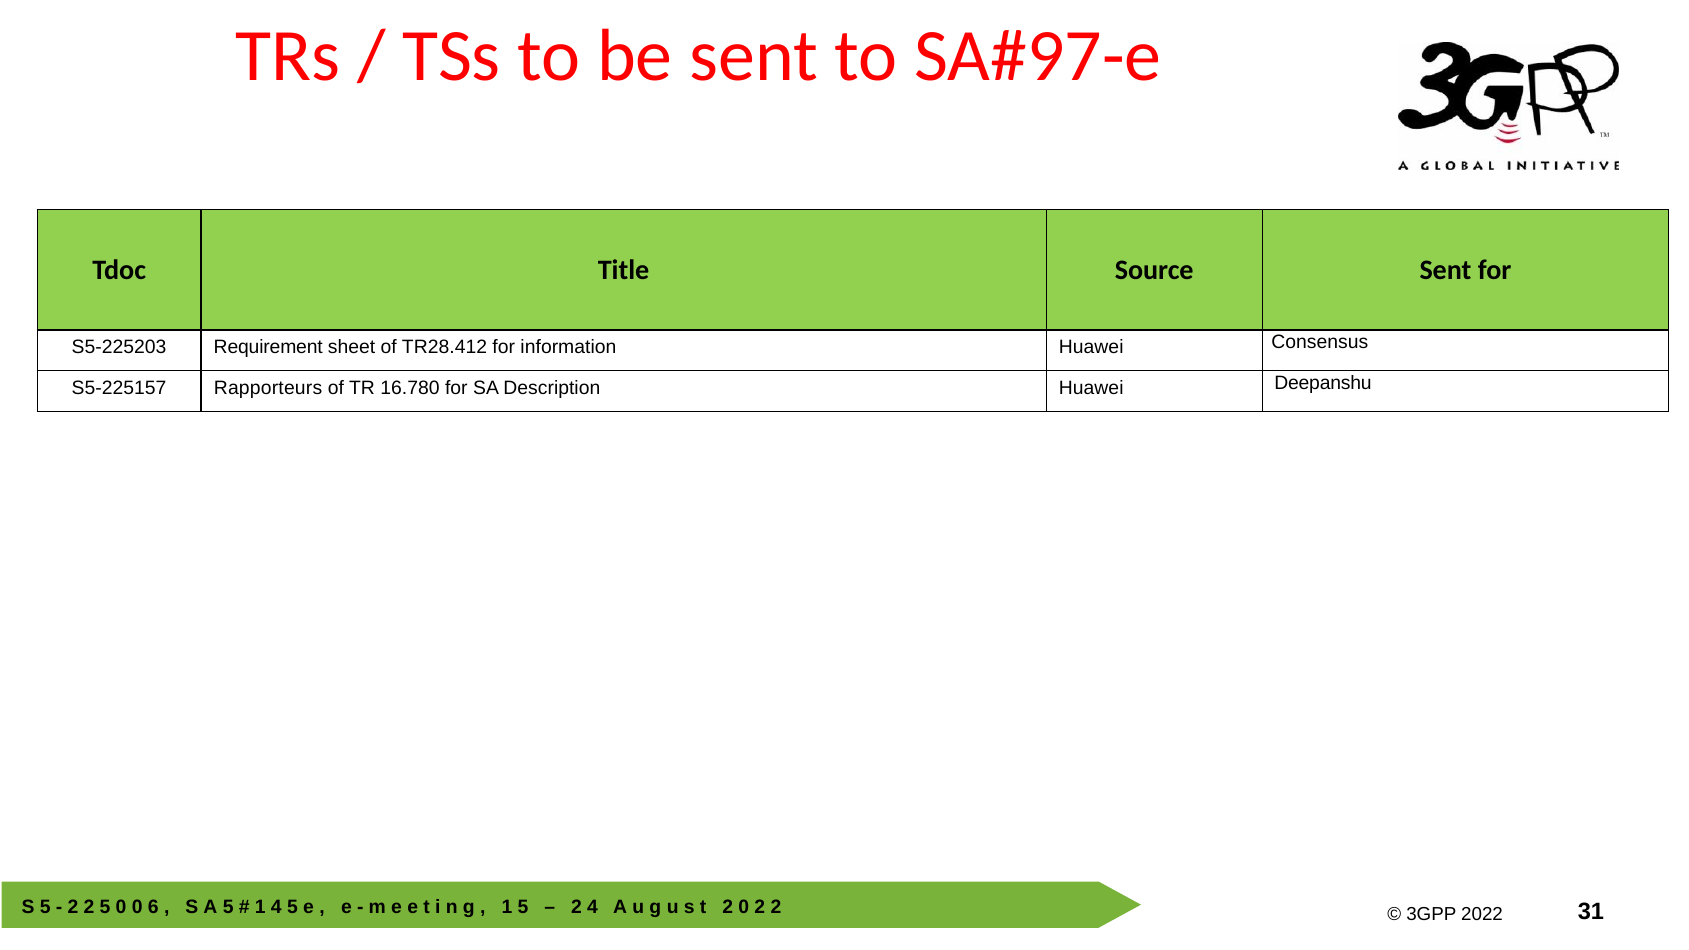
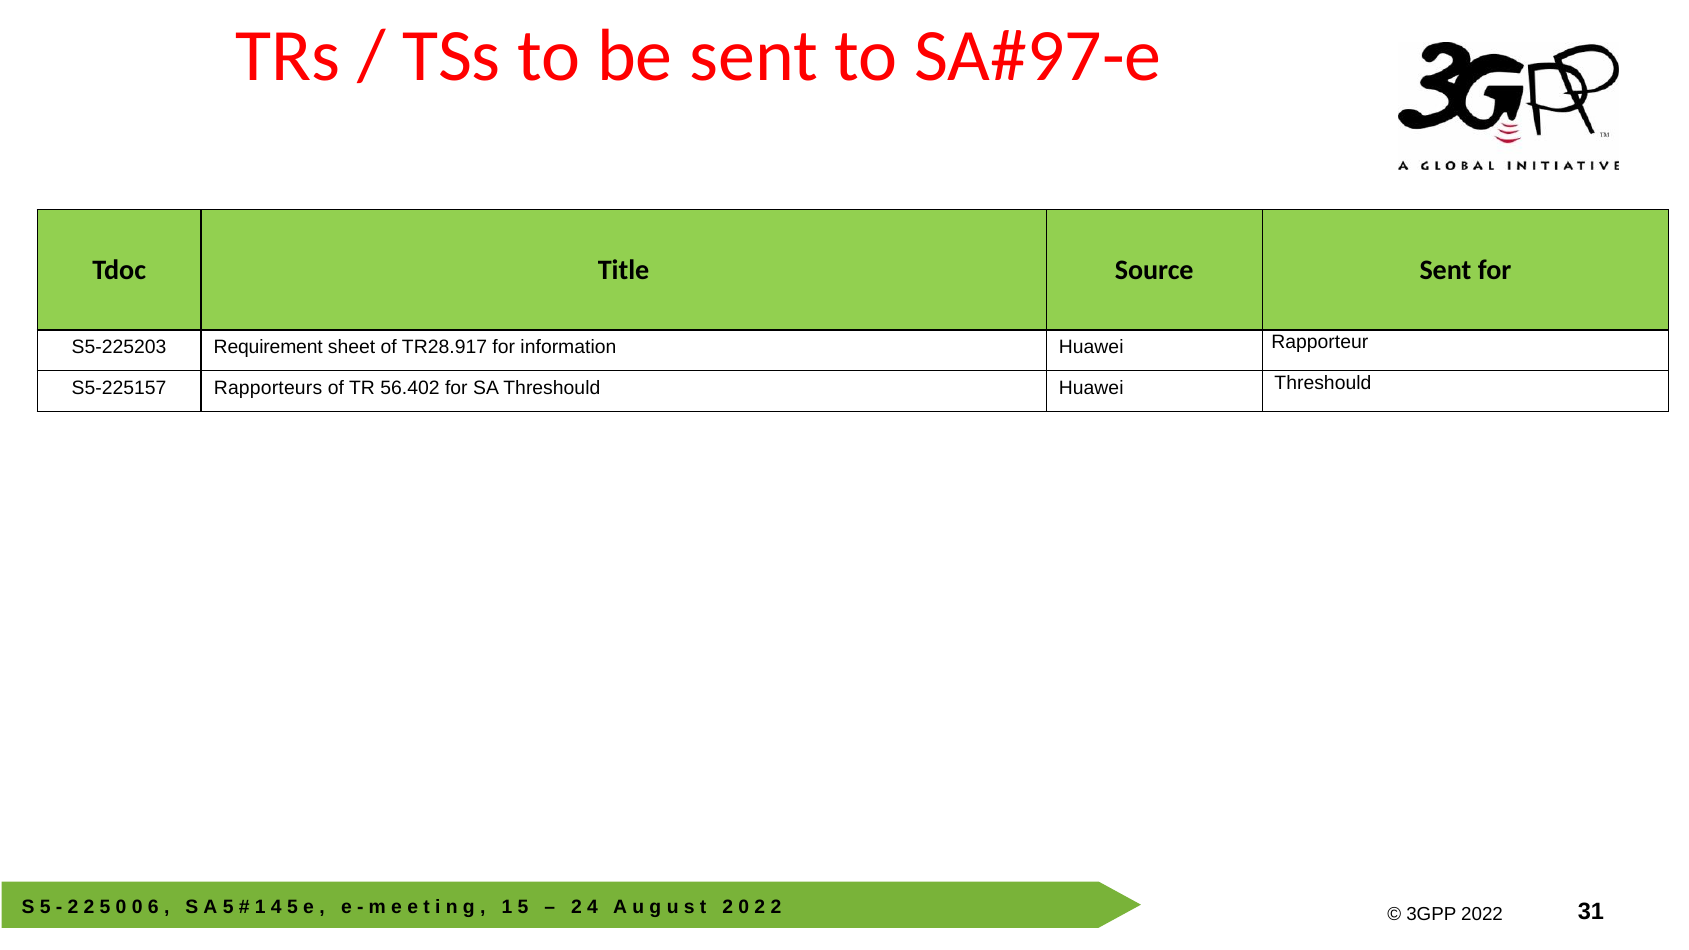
TR28.412: TR28.412 -> TR28.917 (445, 347)
Consensus: Consensus -> Rapporteur (1320, 342)
16.780: 16.780 -> 56.402 (410, 388)
SA Description: Description -> Threshould (552, 388)
Huawei Deepanshu: Deepanshu -> Threshould (1323, 383)
